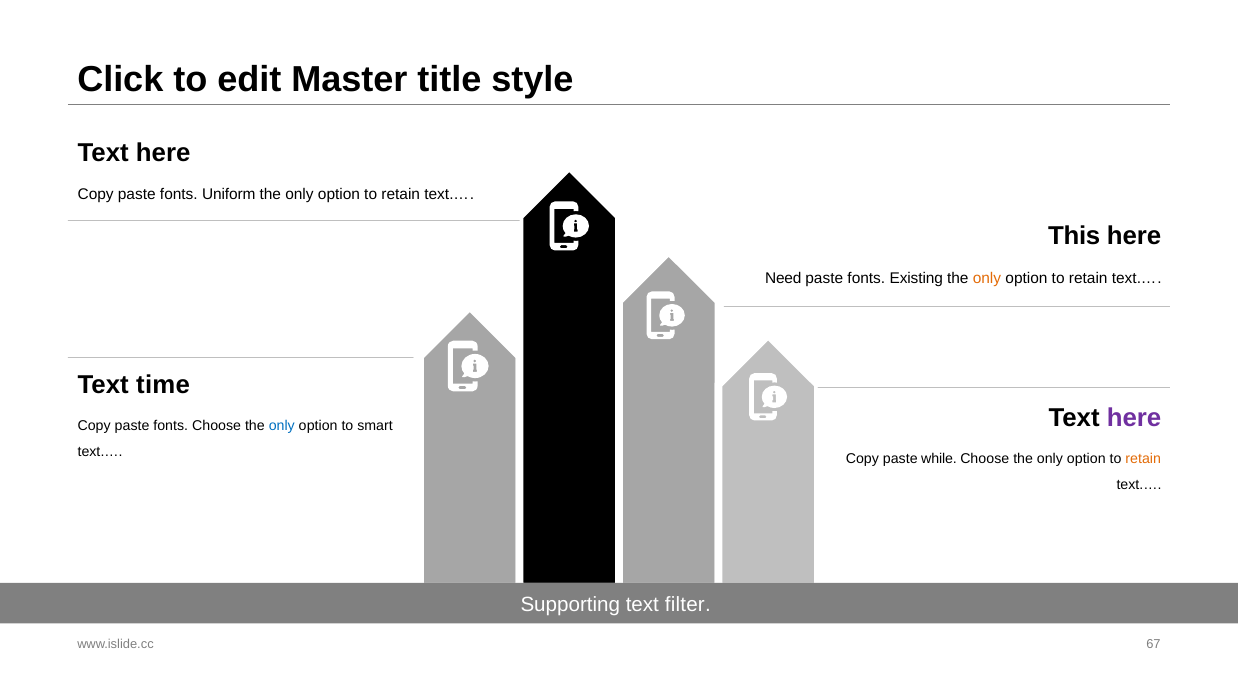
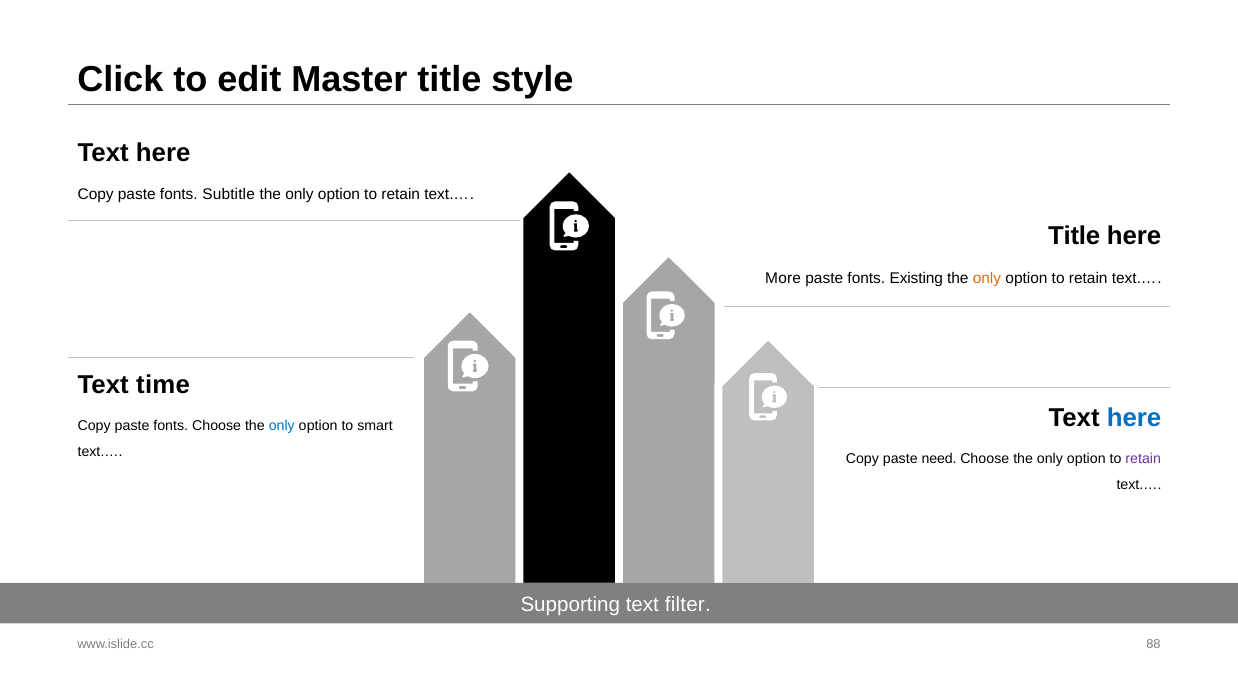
Uniform: Uniform -> Subtitle (229, 195)
This: This -> Title (1074, 236)
Need: Need -> More (783, 278)
here colour: purple -> blue (1134, 419)
while: while -> need (939, 459)
retain colour: orange -> purple (1143, 459)
67: 67 -> 88 (1153, 645)
